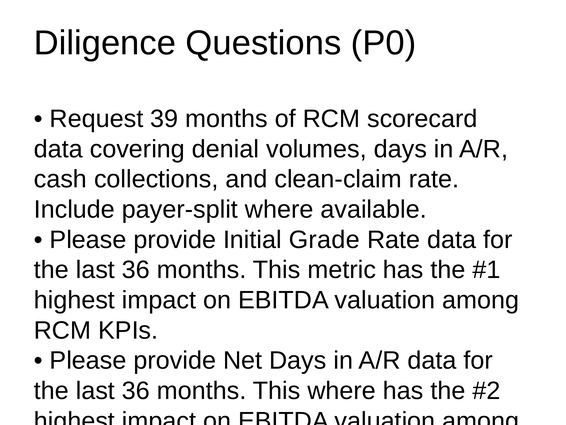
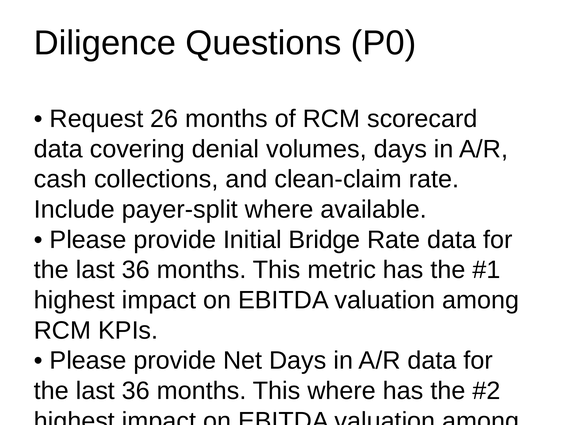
39: 39 -> 26 (164, 119)
Grade: Grade -> Bridge (324, 239)
